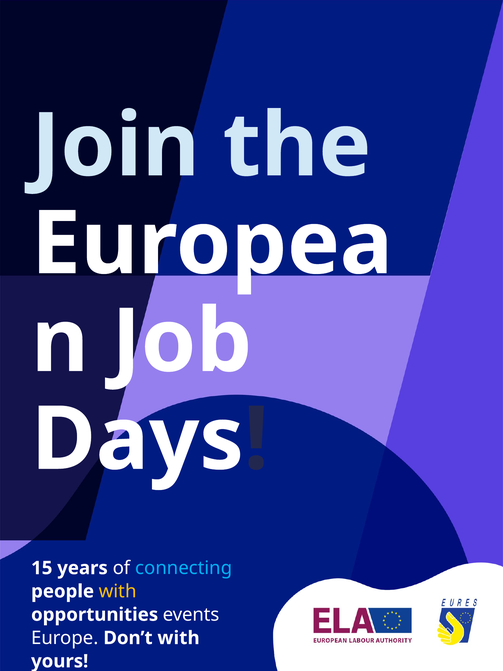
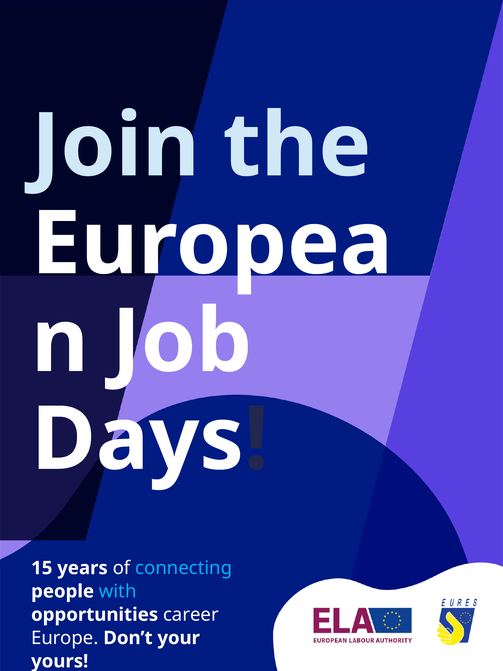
with colour: yellow -> light blue (118, 591)
events: events -> career (191, 614)
Don’t with: with -> your (179, 638)
